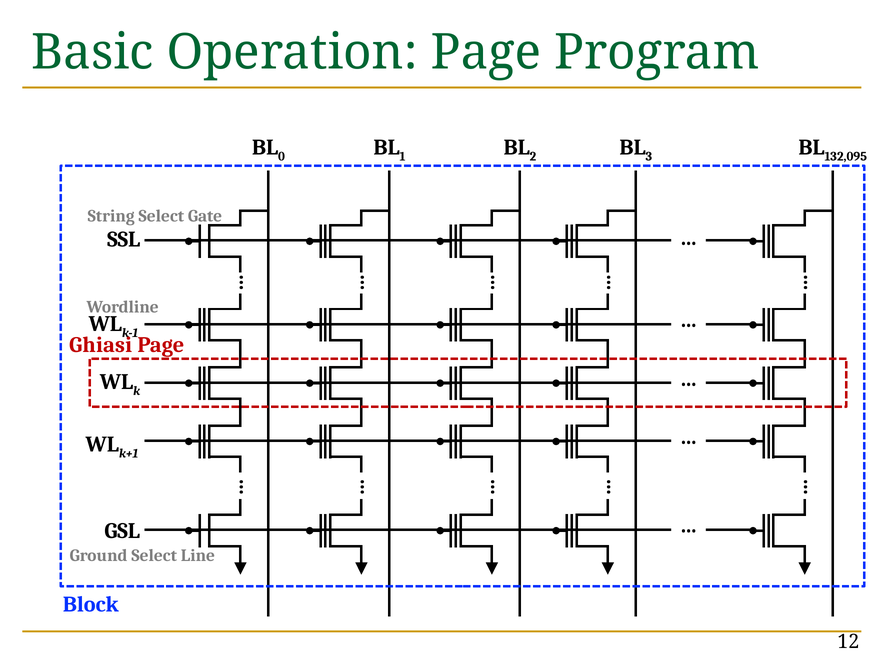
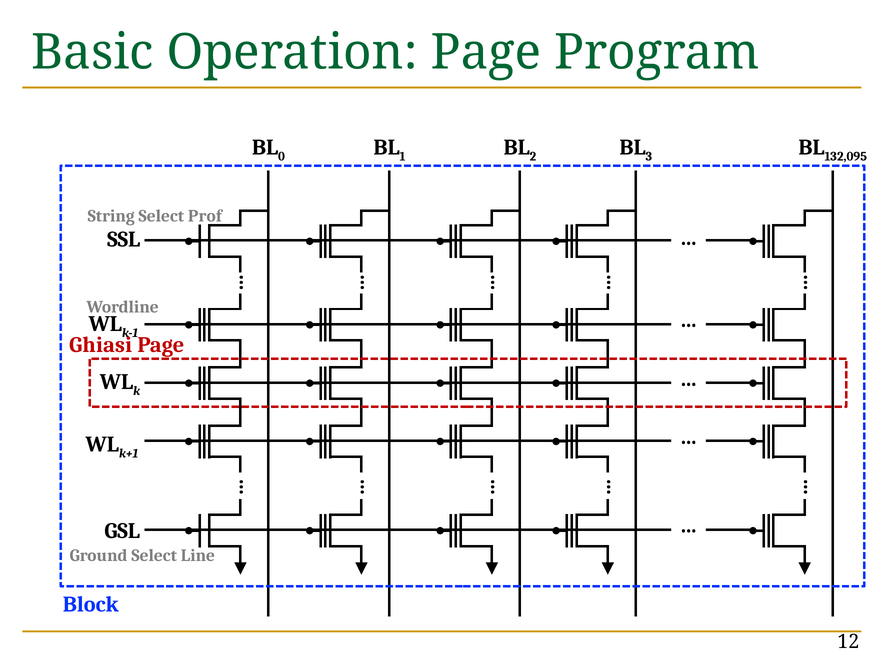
Gate: Gate -> Prof (205, 216)
